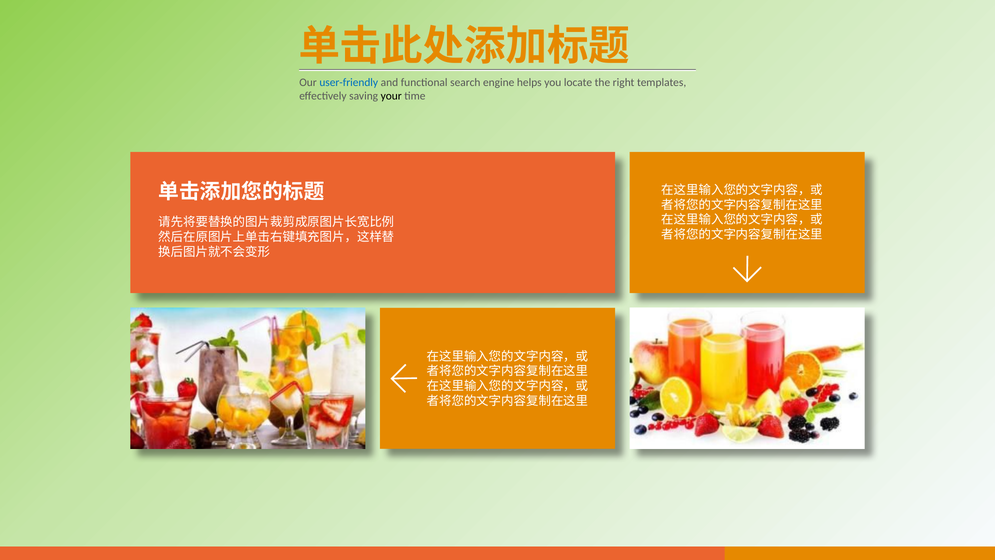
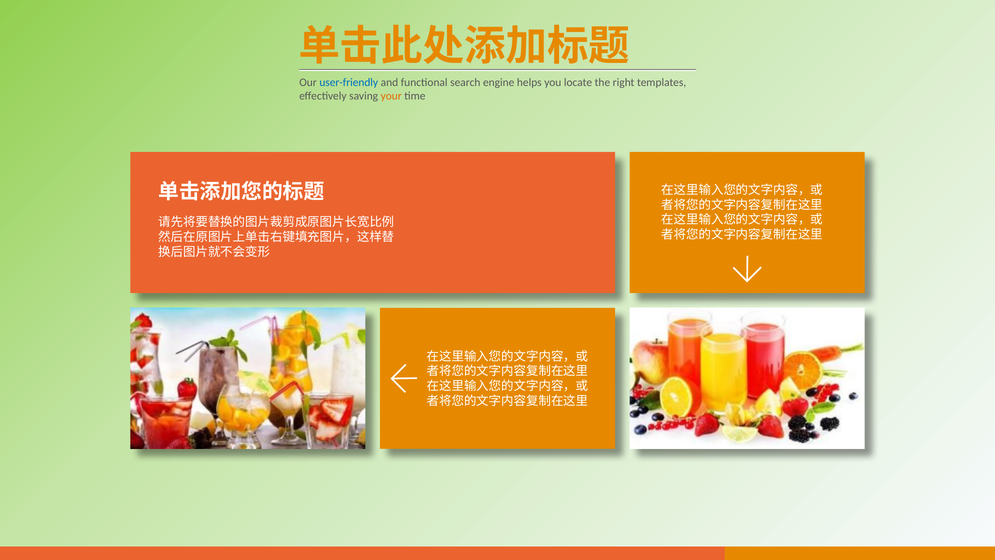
your colour: black -> orange (391, 96)
